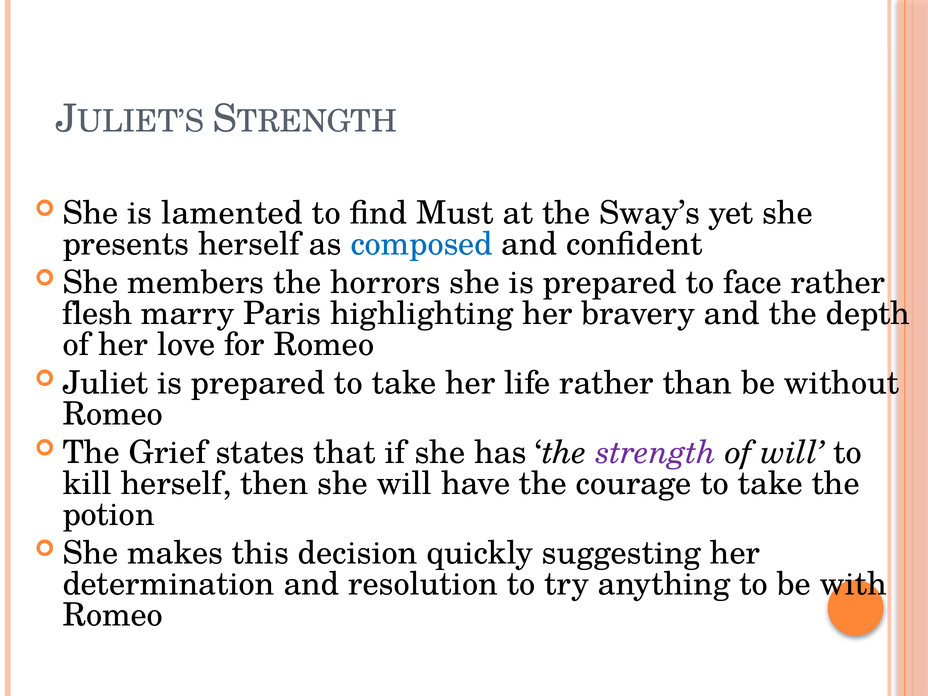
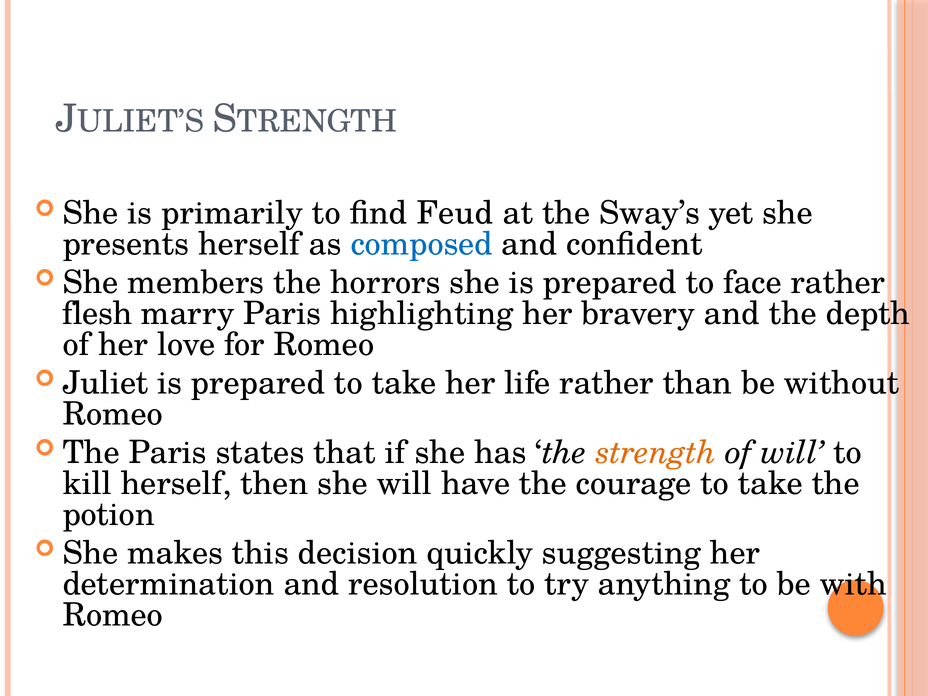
lamented: lamented -> primarily (232, 213)
Must: Must -> Feud (455, 213)
The Grief: Grief -> Paris (168, 453)
strength colour: purple -> orange (656, 453)
